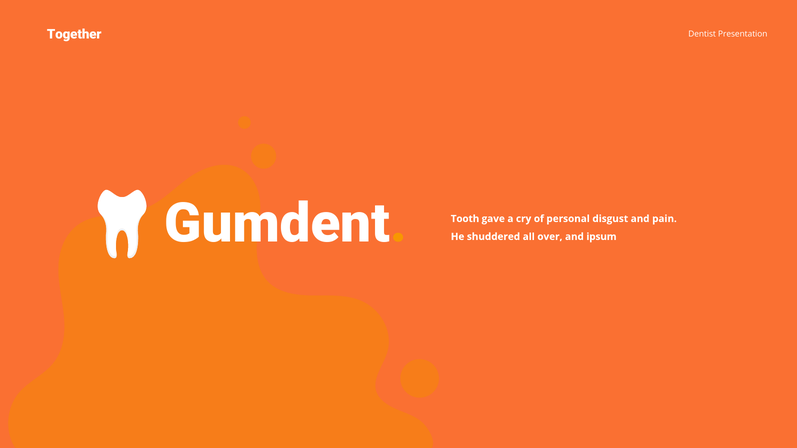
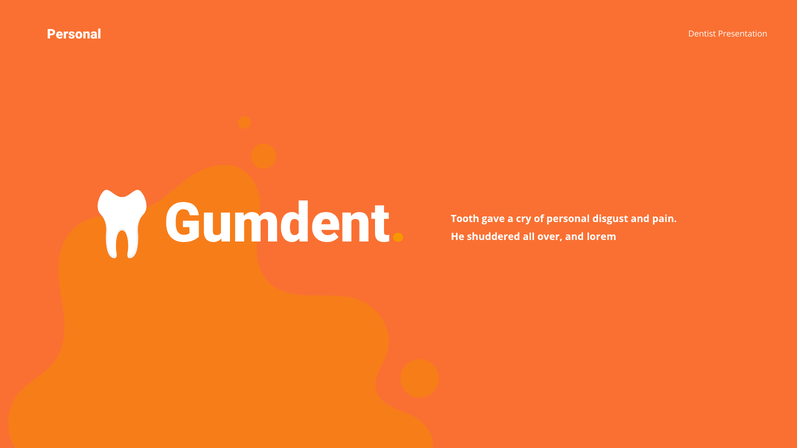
Together: Together -> Personal (74, 34)
ipsum: ipsum -> lorem (601, 237)
